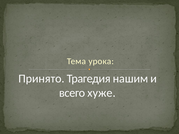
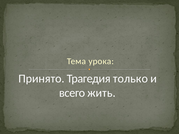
нашим: нашим -> только (130, 79)
хуже: хуже -> жить (101, 93)
